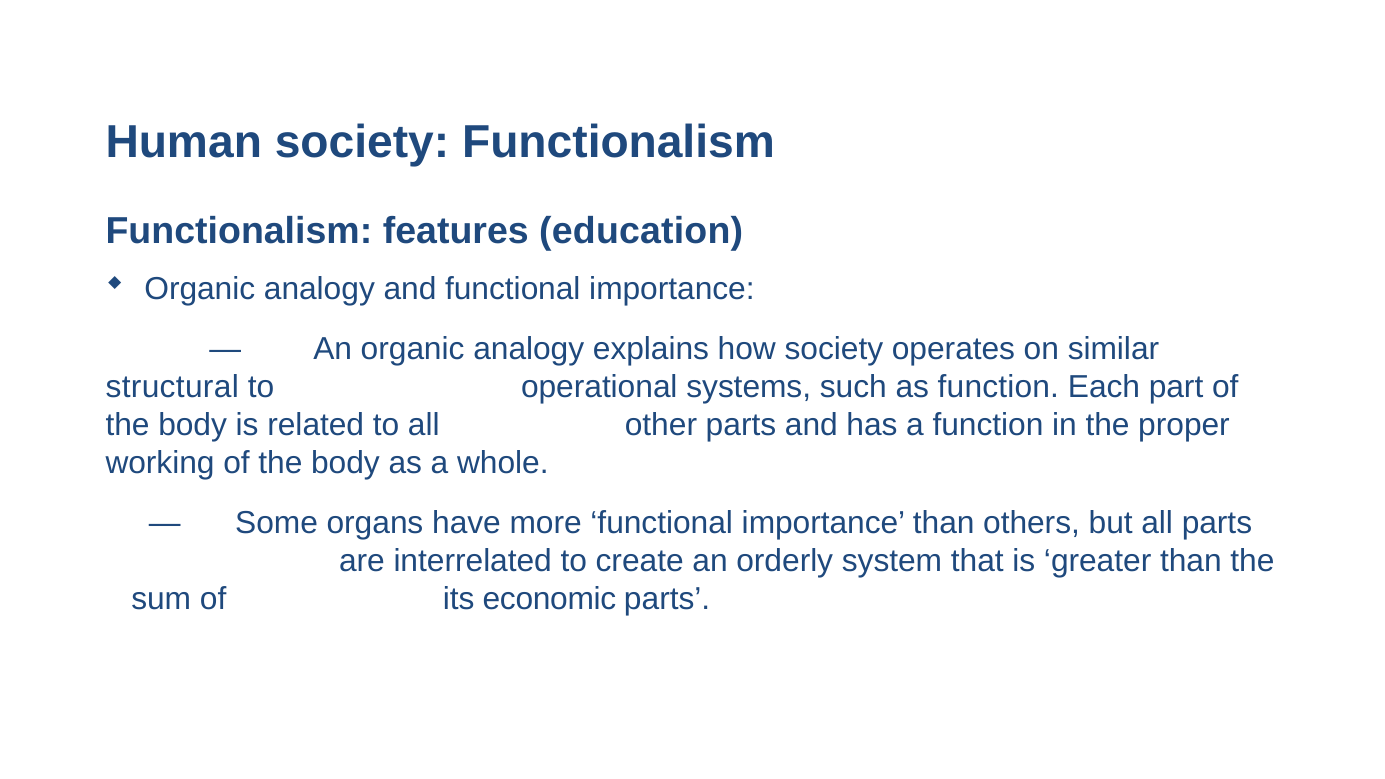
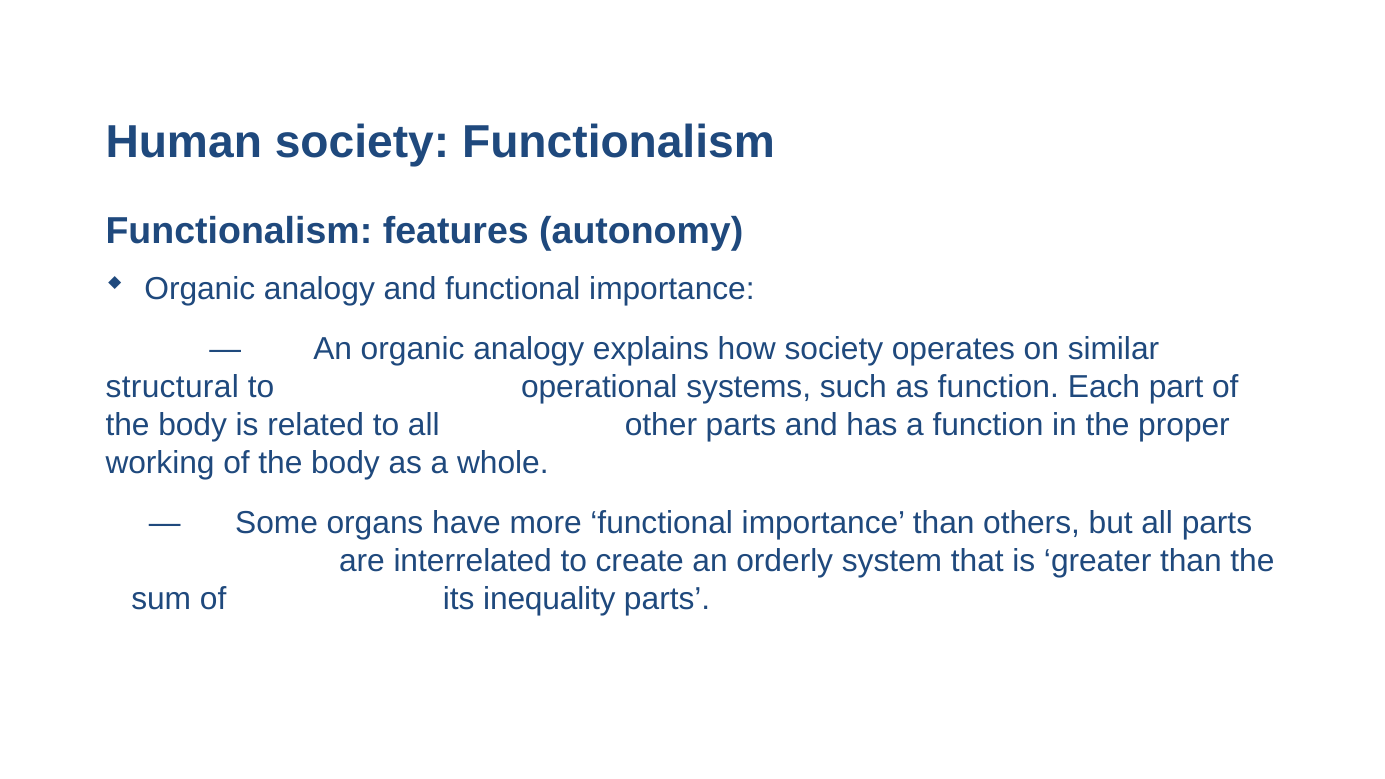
education: education -> autonomy (641, 231)
economic: economic -> inequality (549, 599)
